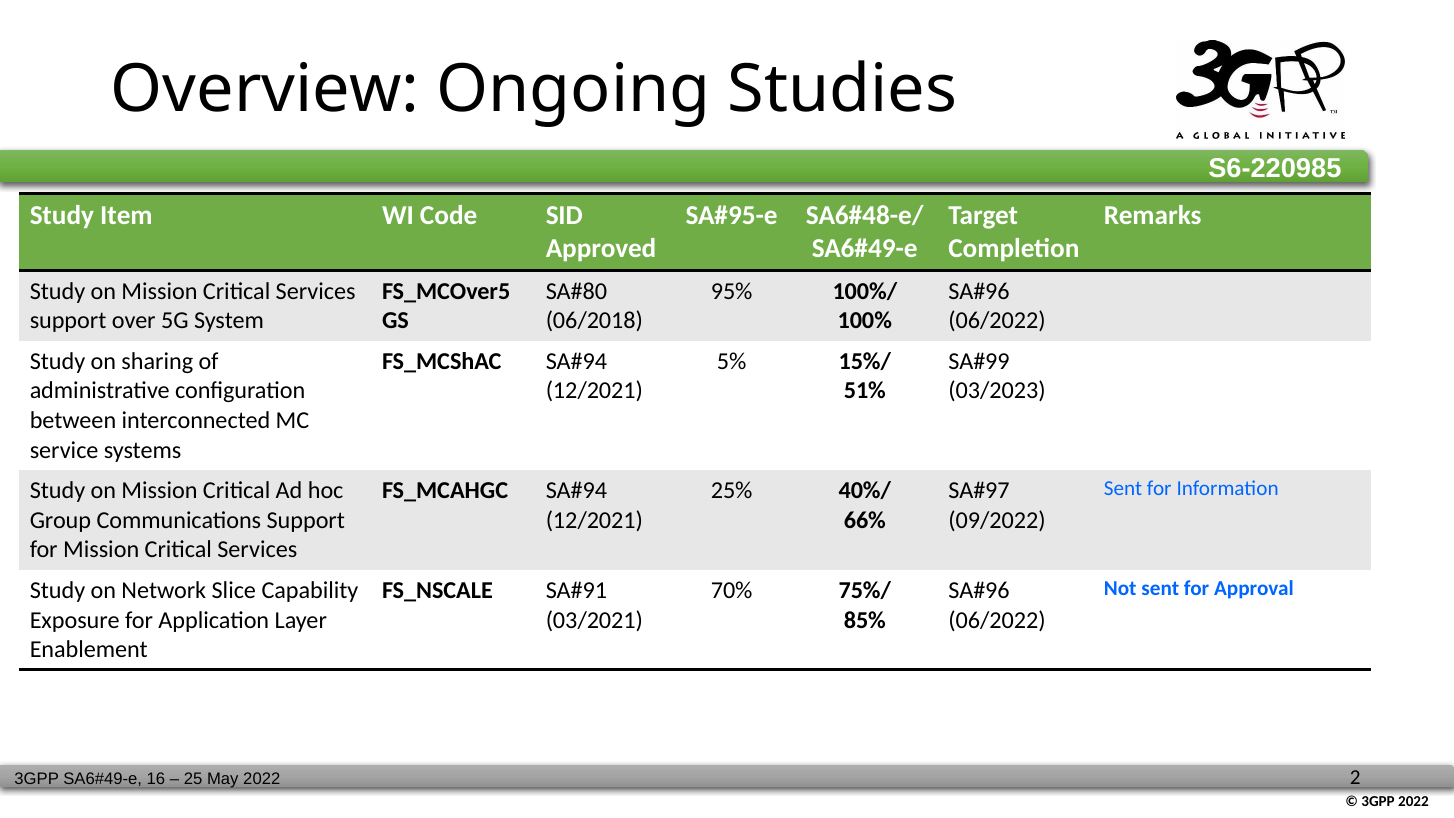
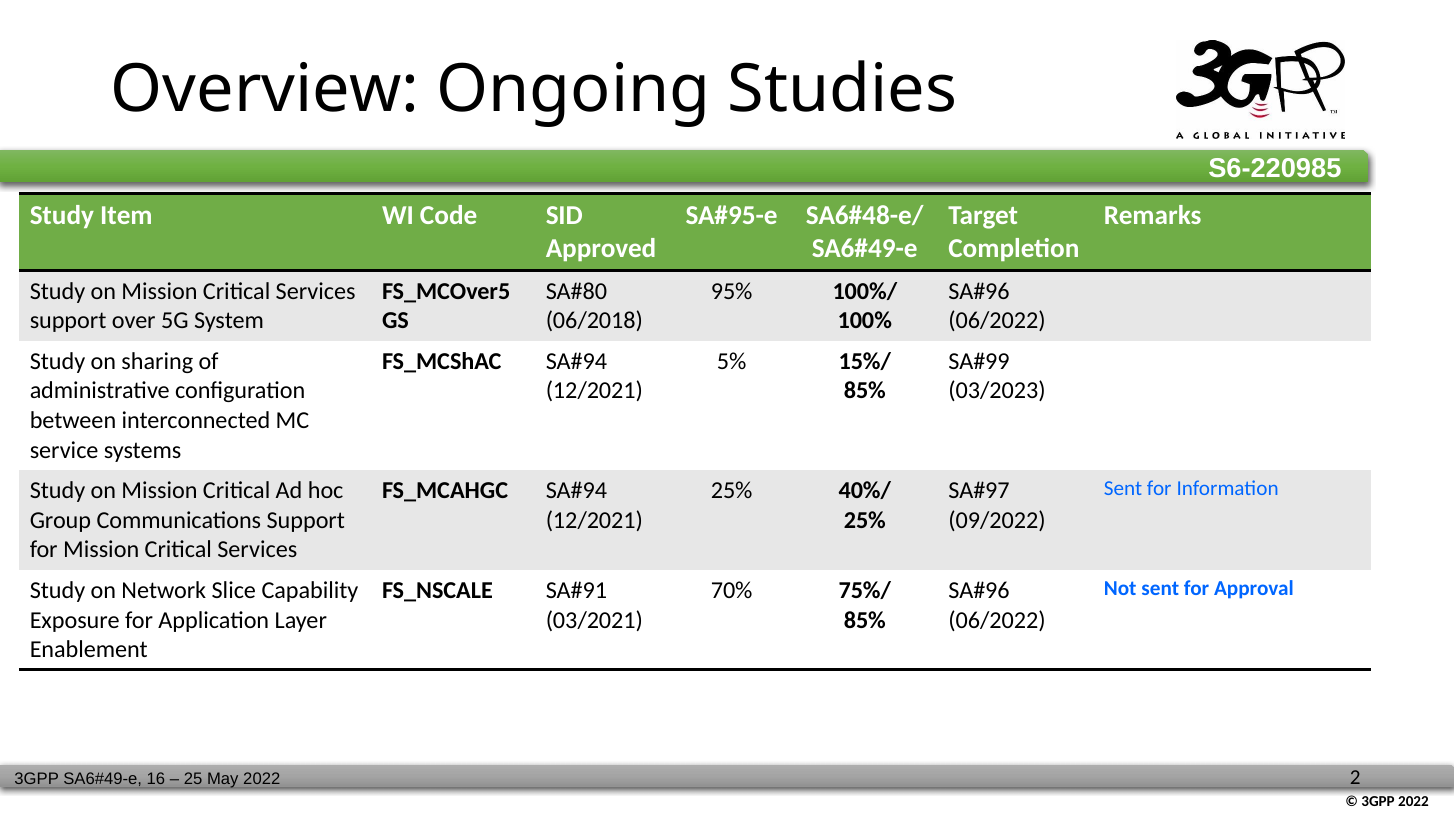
51%: 51% -> 85% (865, 391)
66%: 66% -> 25% (865, 520)
